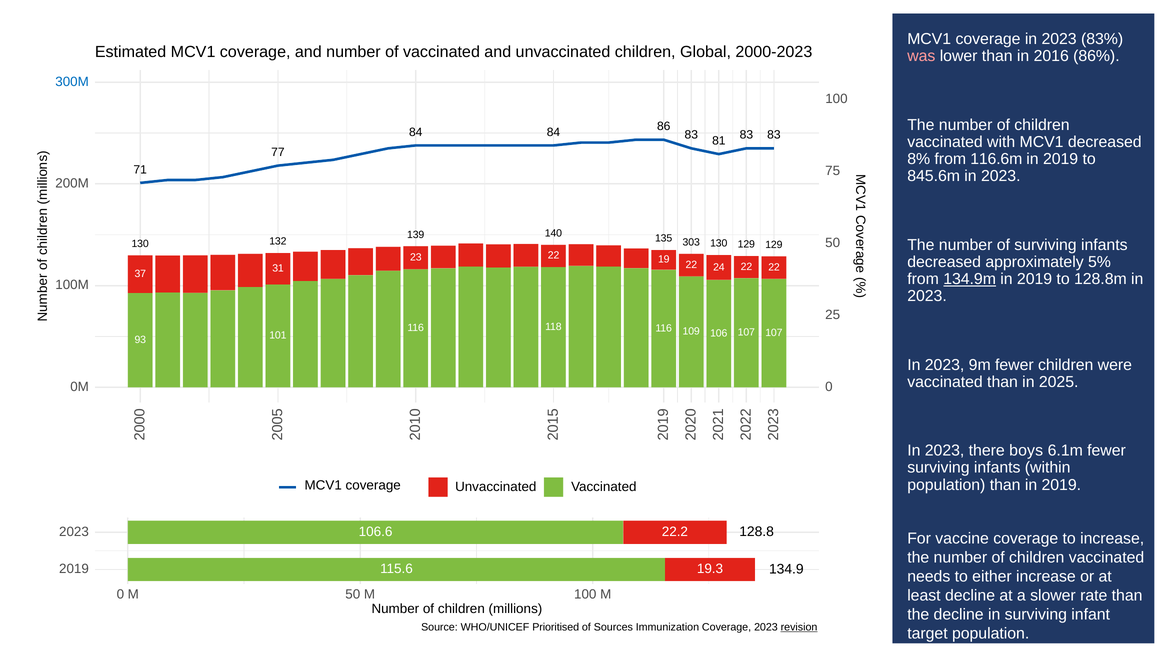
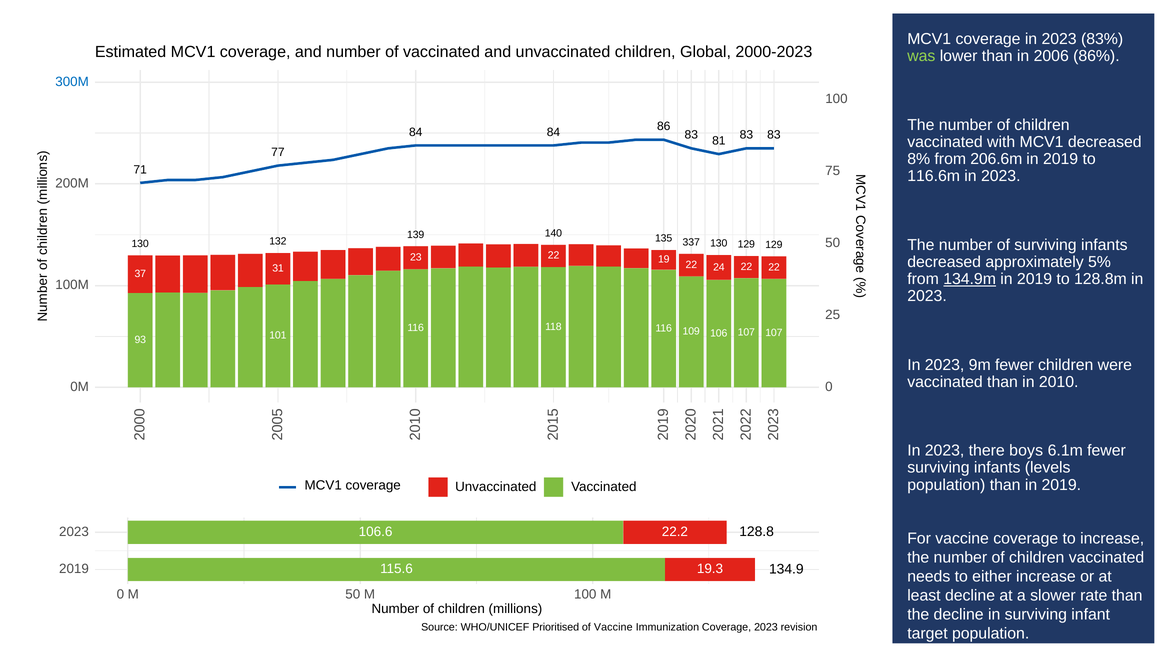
was colour: pink -> light green (921, 56)
2016: 2016 -> 2006 (1051, 56)
116.6m: 116.6m -> 206.6m (996, 159)
845.6m: 845.6m -> 116.6m (934, 176)
303: 303 -> 337 (691, 242)
2025: 2025 -> 2010 (1059, 382)
within: within -> levels (1048, 468)
of Sources: Sources -> Vaccine (613, 628)
revision underline: present -> none (799, 628)
